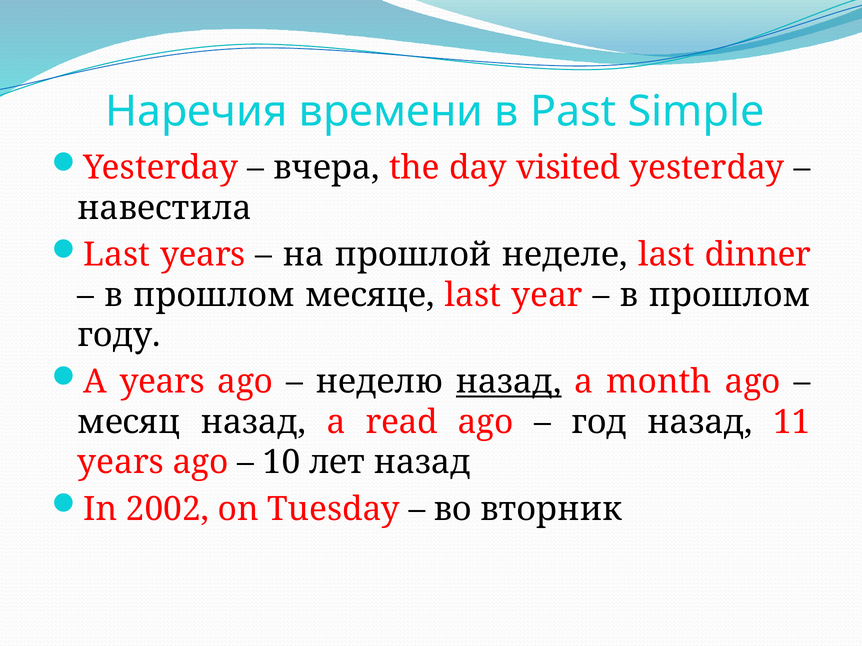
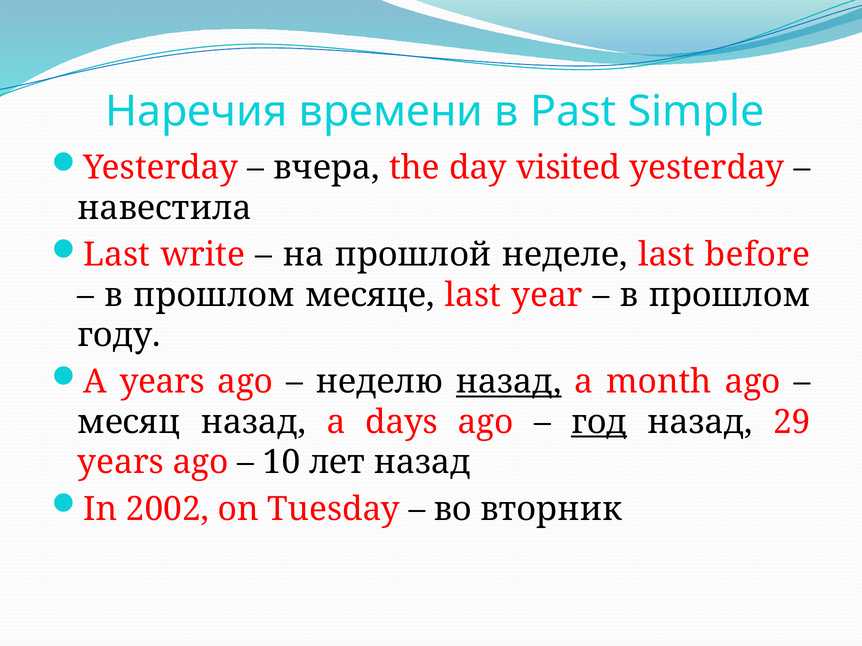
Last years: years -> write (203, 255)
dinner: dinner -> before (758, 255)
read: read -> days (402, 422)
год underline: none -> present (599, 422)
11: 11 -> 29 (792, 422)
